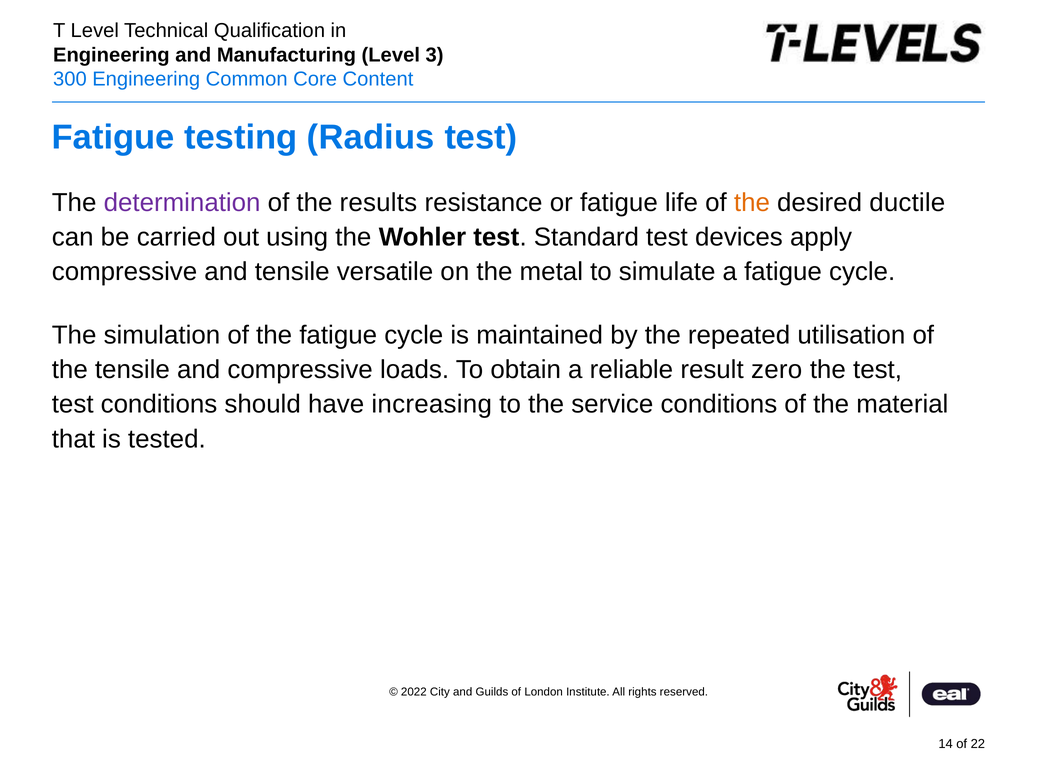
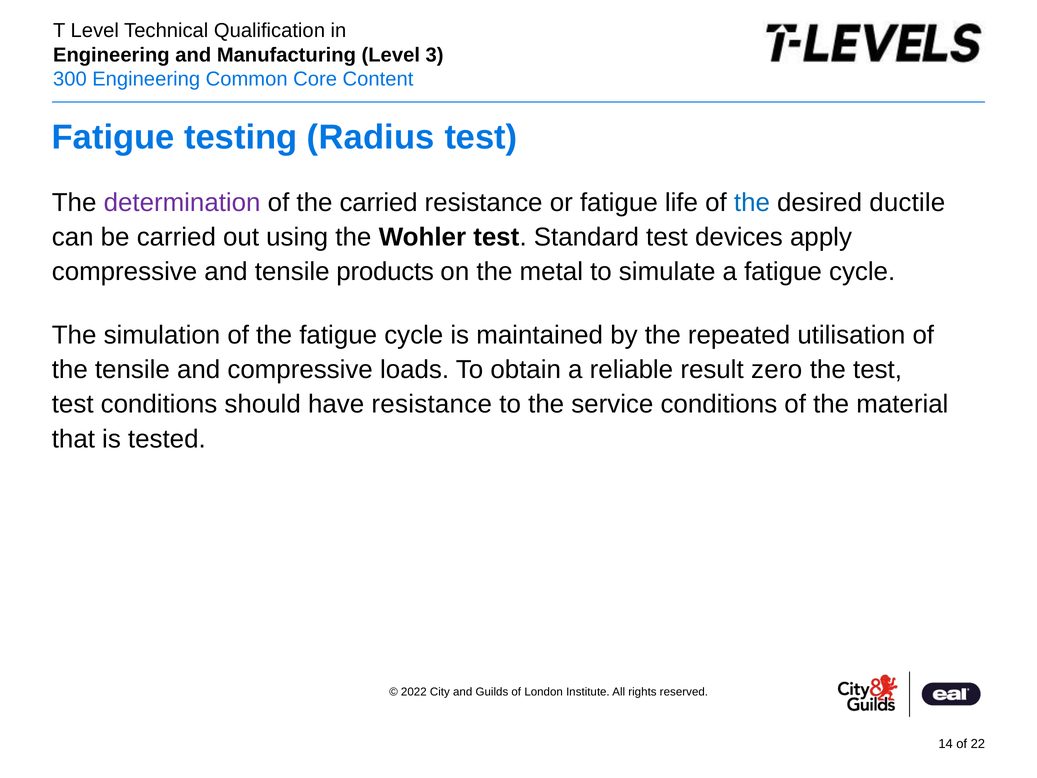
the results: results -> carried (379, 203)
the colour: orange -> blue (752, 203)
versatile: versatile -> products (385, 272)
have increasing: increasing -> resistance (432, 404)
